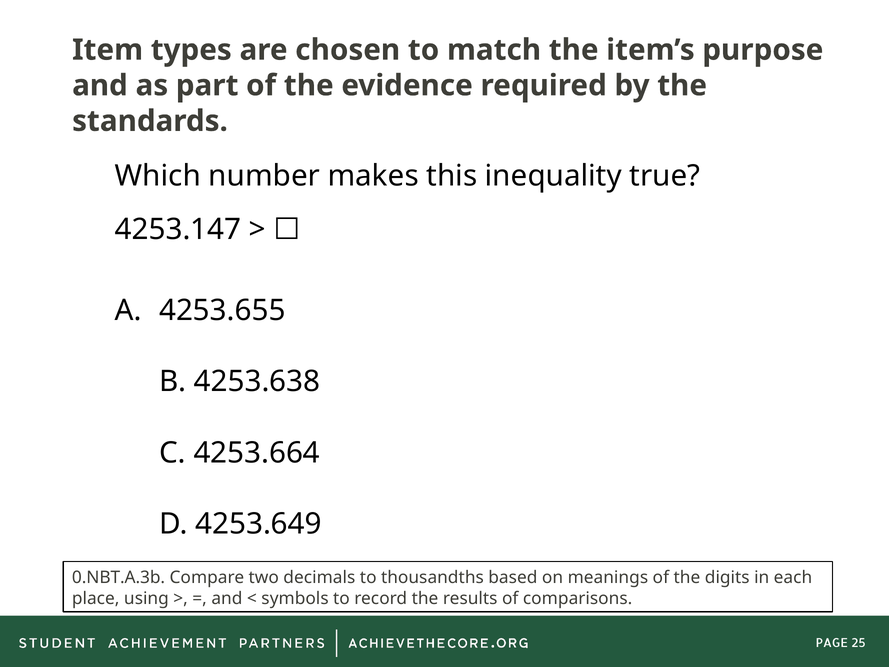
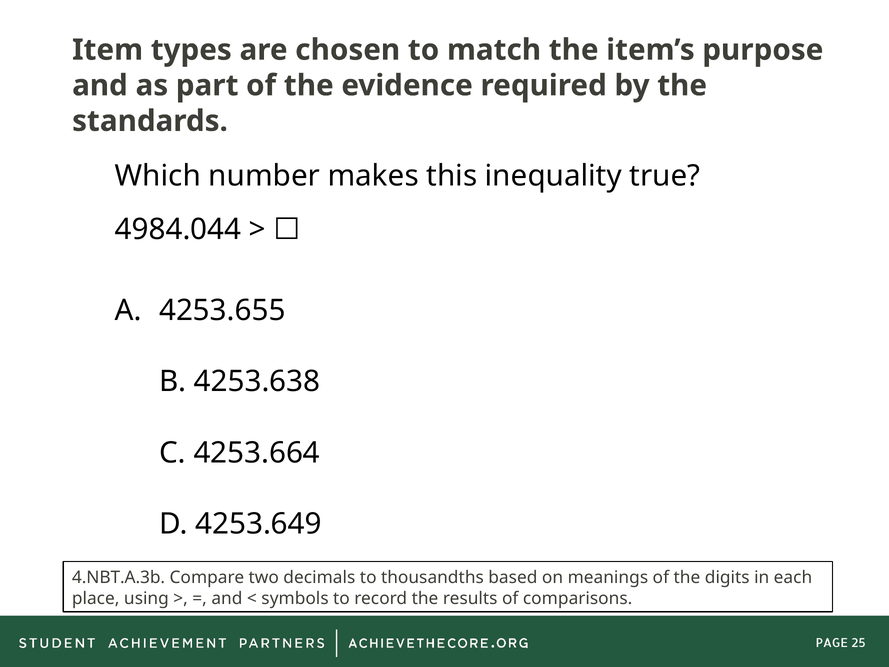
4253.147: 4253.147 -> 4984.044 (178, 229)
0.NBT.A.3b: 0.NBT.A.3b -> 4.NBT.A.3b (119, 577)
